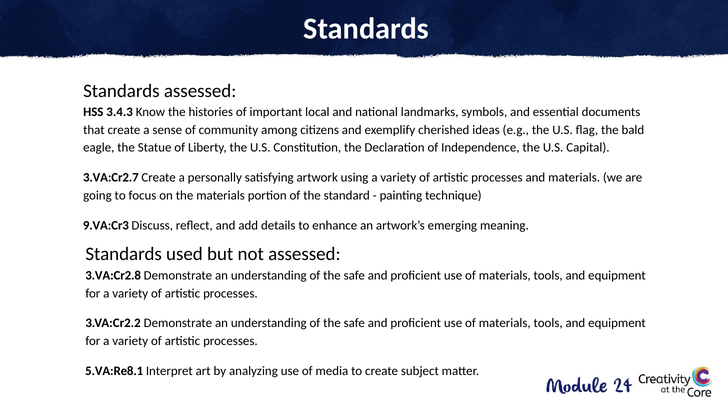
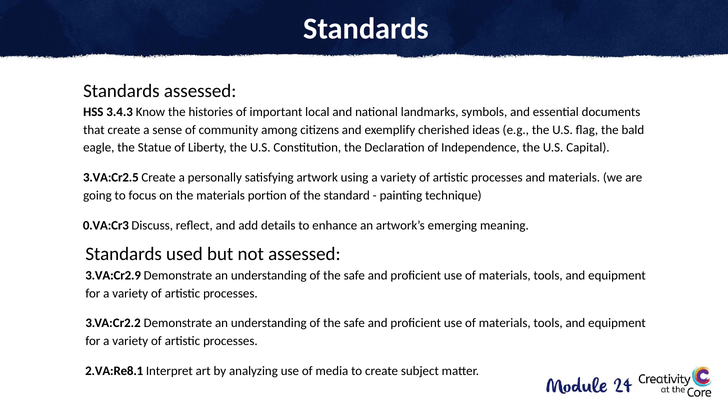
3.VA:Cr2.7: 3.VA:Cr2.7 -> 3.VA:Cr2.5 (111, 177)
9.VA:Cr3: 9.VA:Cr3 -> 0.VA:Cr3 (106, 225)
3.VA:Cr2.8: 3.VA:Cr2.8 -> 3.VA:Cr2.9 (113, 275)
5.VA:Re8.1: 5.VA:Re8.1 -> 2.VA:Re8.1 (114, 370)
